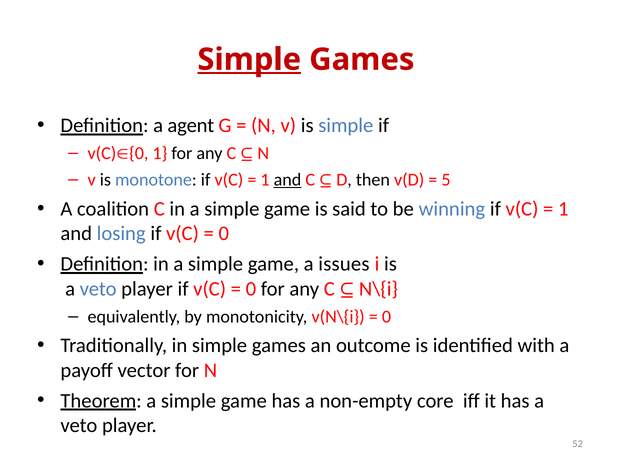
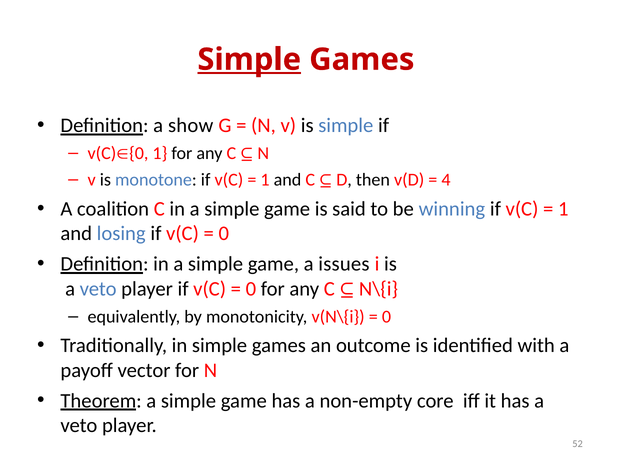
agent: agent -> show (191, 125)
and underline: present -> none (288, 180)
5: 5 -> 4 (446, 180)
